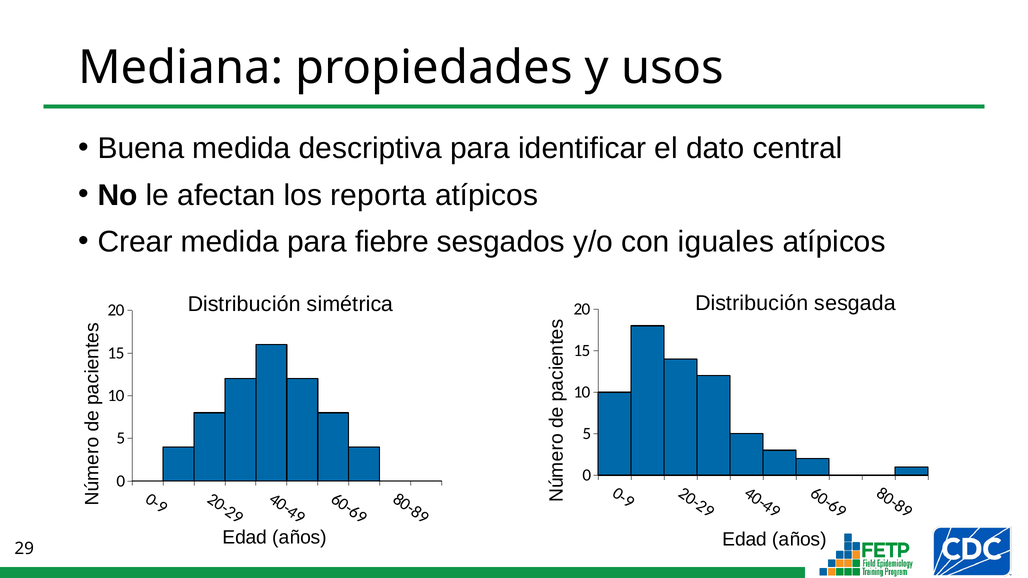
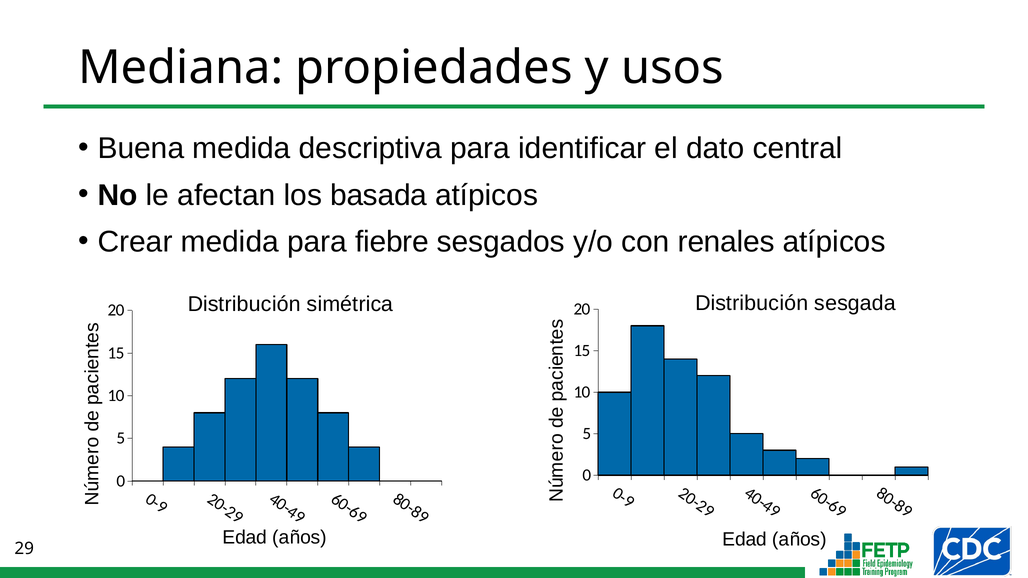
reporta: reporta -> basada (379, 195)
iguales: iguales -> renales (726, 242)
